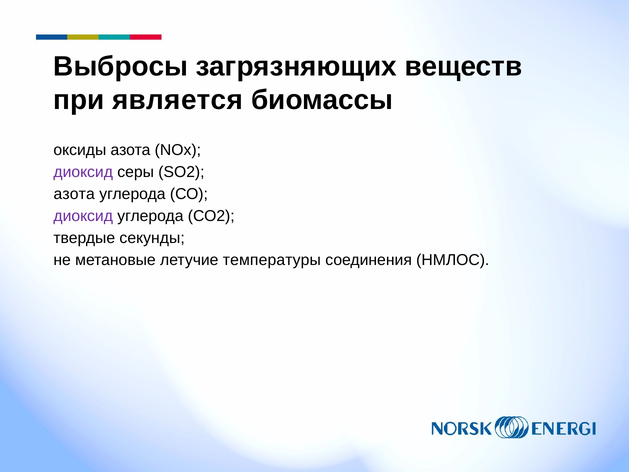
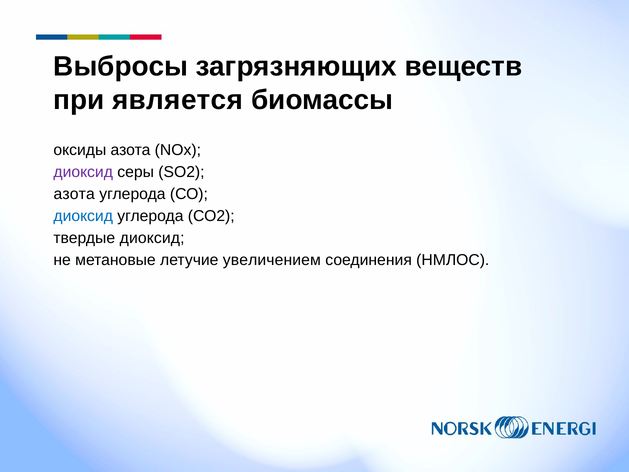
диоксид colour: purple -> blue (83, 216)
твердые секунды: секунды -> диоксид (152, 238)
температуры: температуры -> увеличением (272, 260)
